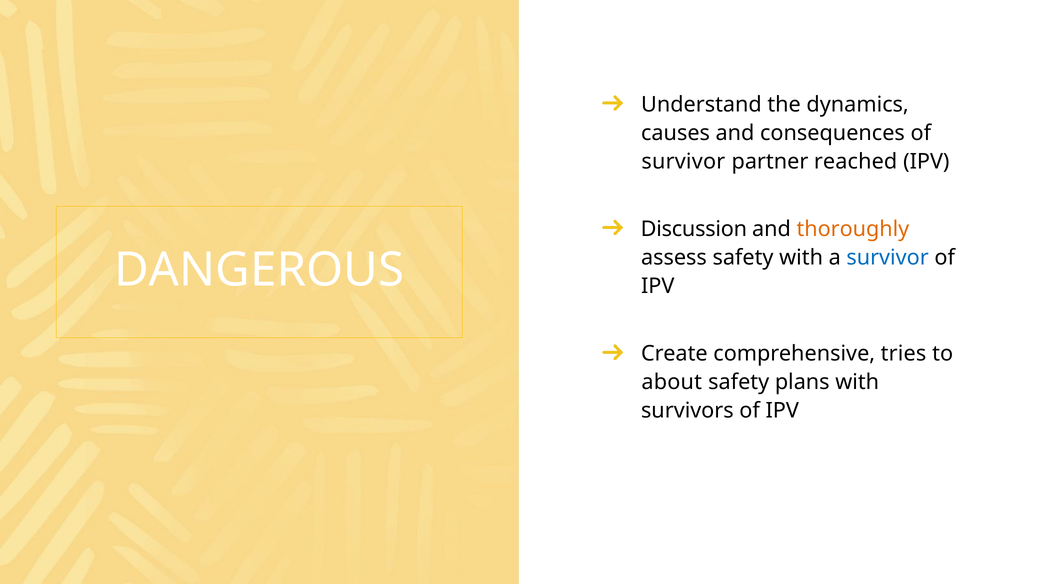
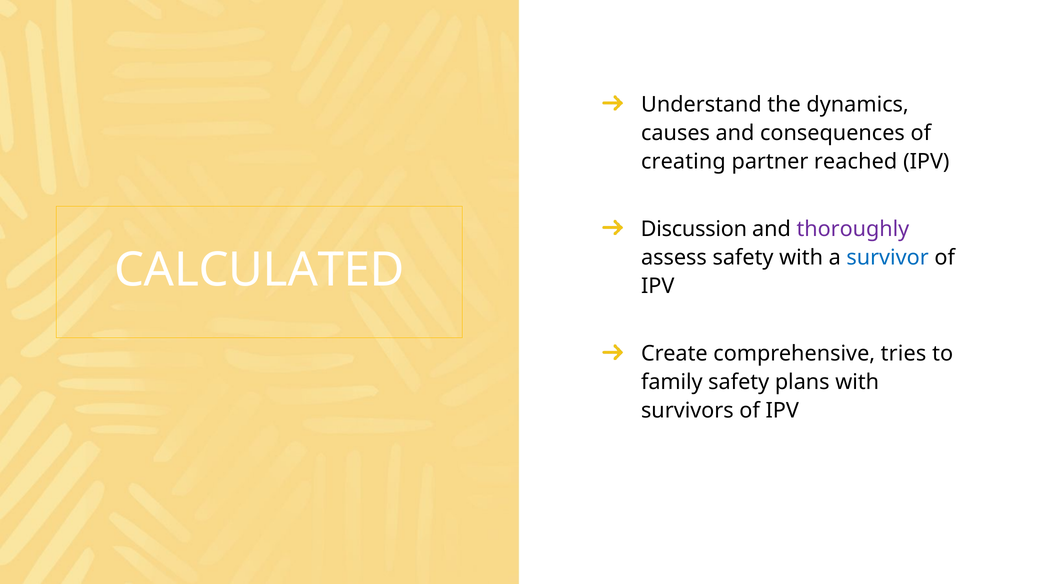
survivor: survivor -> creating (683, 161)
thoroughly colour: orange -> purple (853, 229)
DANGEROUS: DANGEROUS -> CALCULATED (259, 270)
about: about -> family (672, 382)
